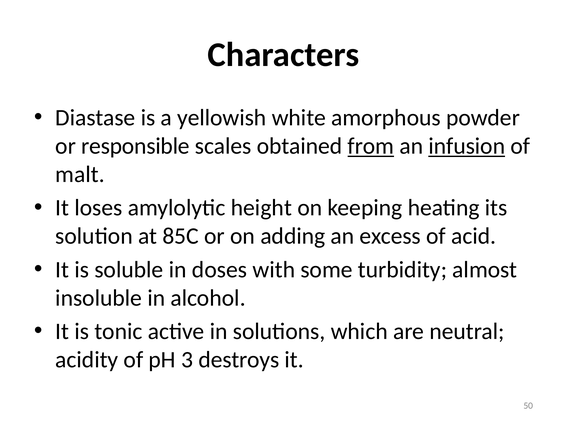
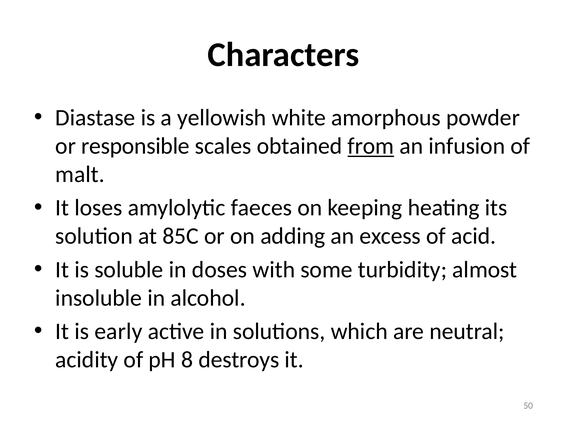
infusion underline: present -> none (467, 146)
height: height -> faeces (261, 208)
tonic: tonic -> early (118, 331)
3: 3 -> 8 (187, 360)
